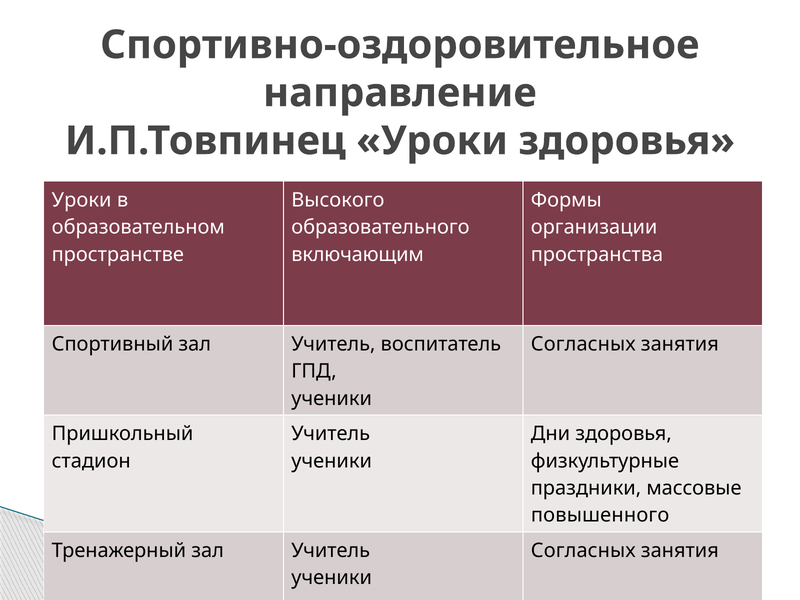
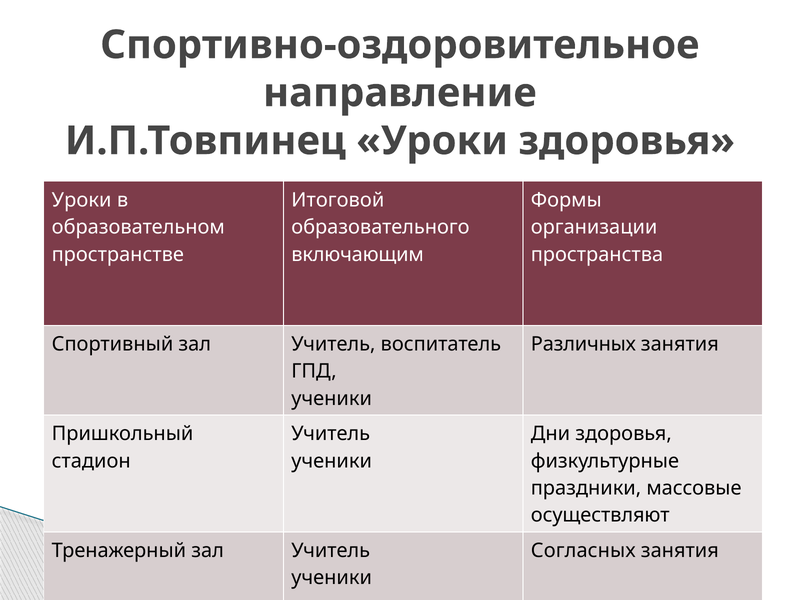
Высокого: Высокого -> Итоговой (338, 200)
Согласных: Согласных -> Различных (583, 344)
повышенного: повышенного -> осуществляют (600, 515)
